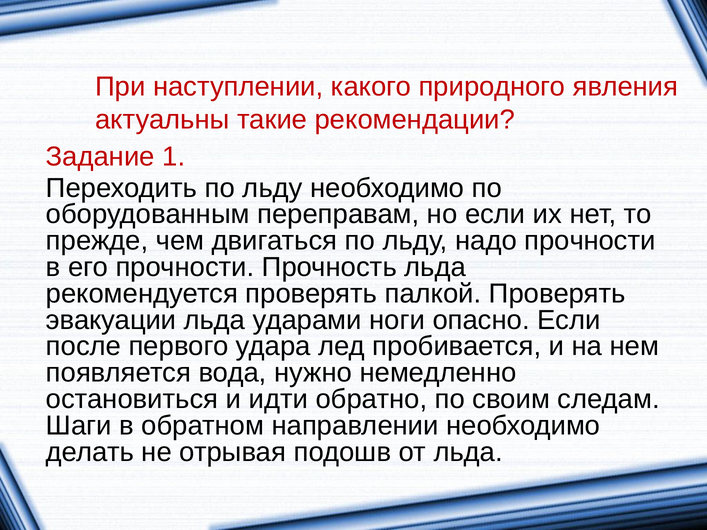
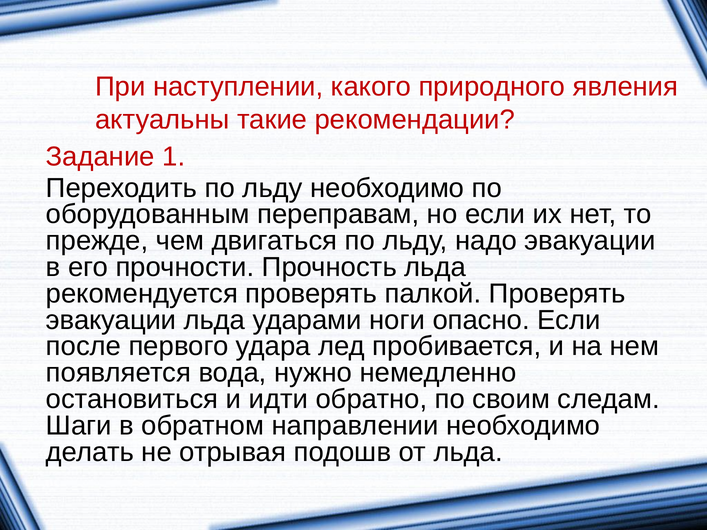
надо прочности: прочности -> эвакуации (590, 241)
